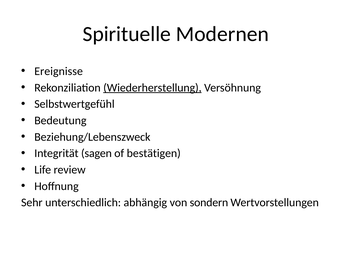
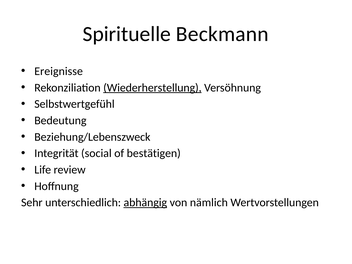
Modernen: Modernen -> Beckmann (222, 34)
sagen: sagen -> social (96, 153)
abhängig underline: none -> present (145, 203)
sondern: sondern -> nämlich (209, 203)
